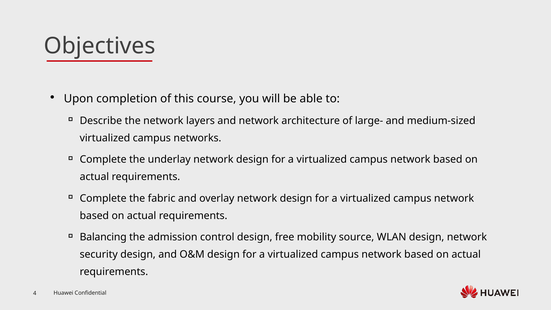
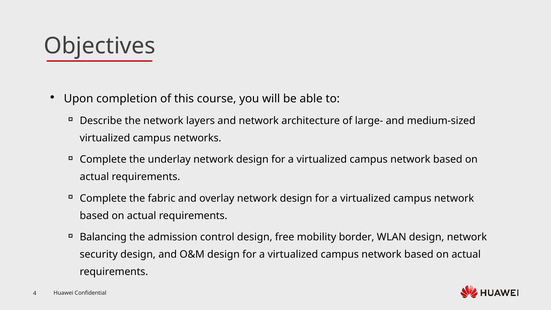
source: source -> border (357, 237)
